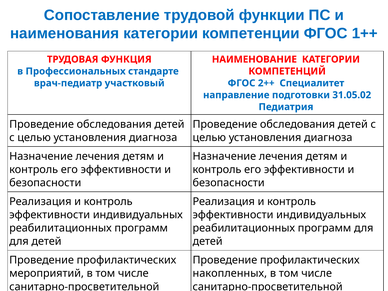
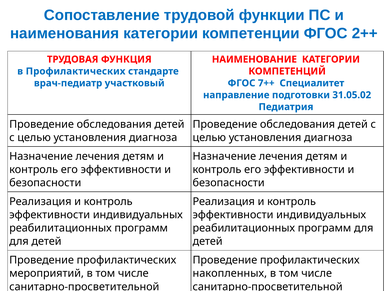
1++: 1++ -> 2++ (365, 33)
в Профессиональных: Профессиональных -> Профилактических (76, 71)
2++: 2++ -> 7++ (266, 83)
